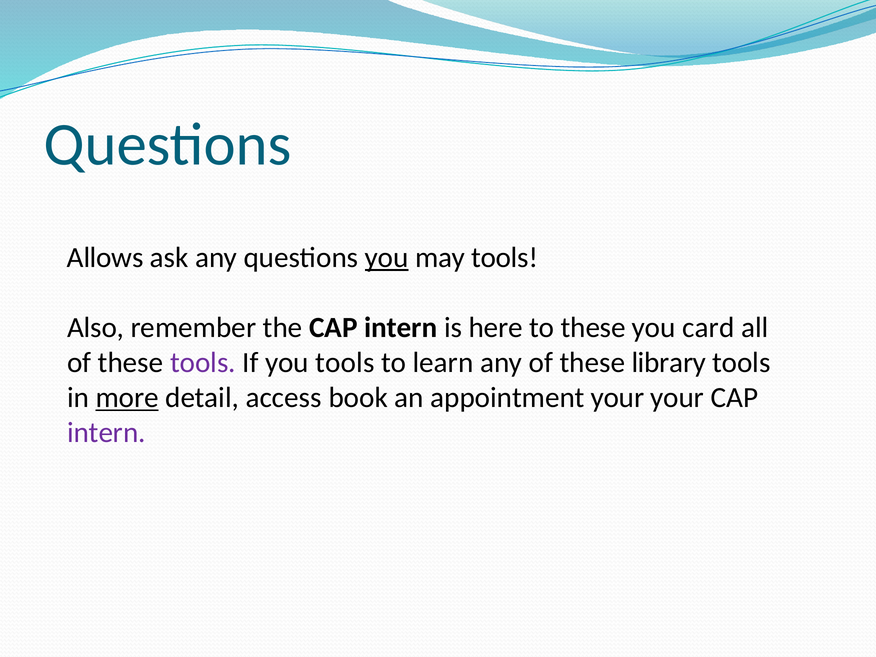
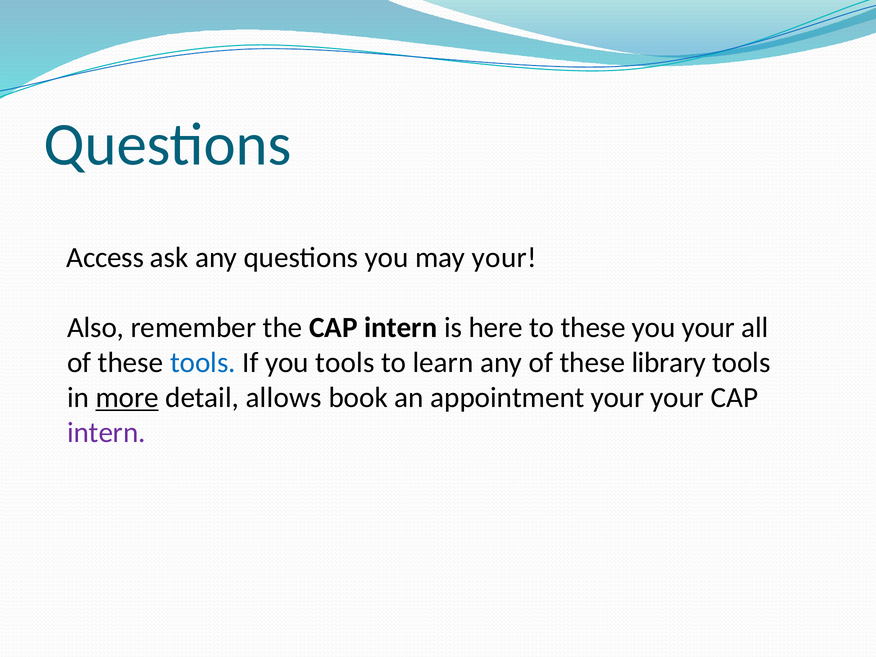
Allows: Allows -> Access (105, 257)
you underline: present -> none (387, 257)
may tools: tools -> your (504, 257)
you card: card -> your (709, 328)
tools colour: purple -> blue (203, 363)
access: access -> allows (284, 398)
